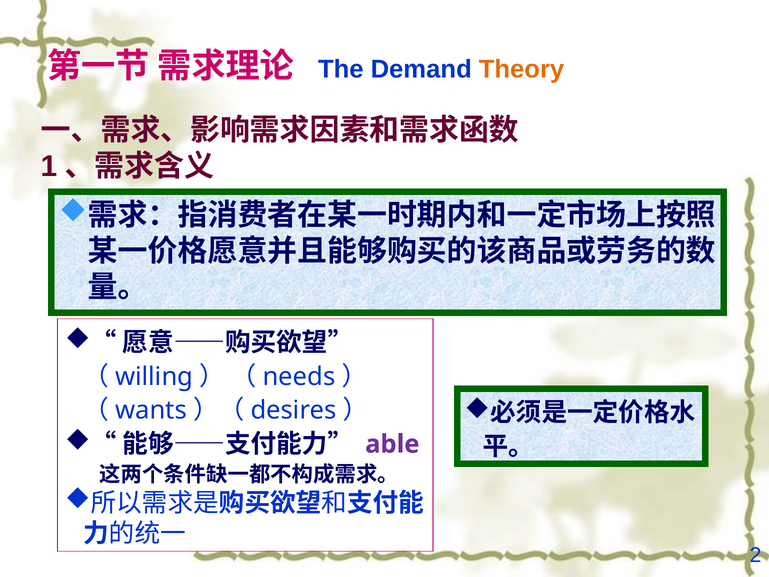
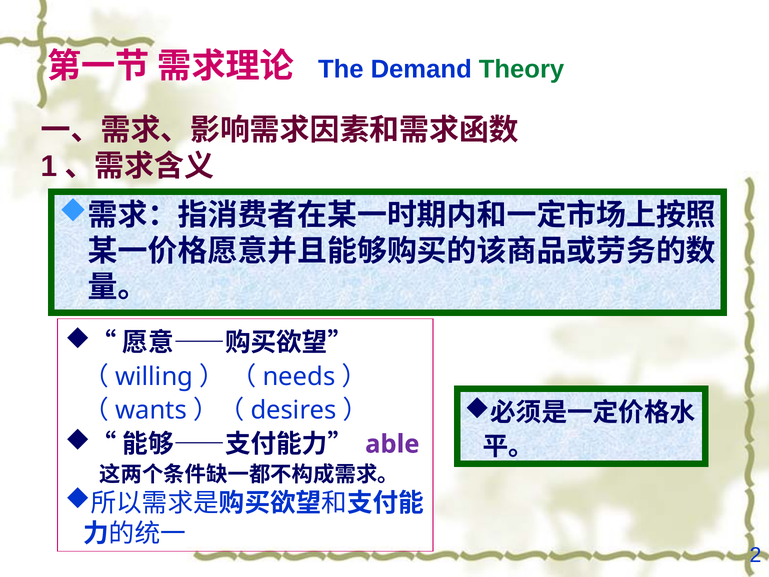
Theory colour: orange -> green (522, 69)
